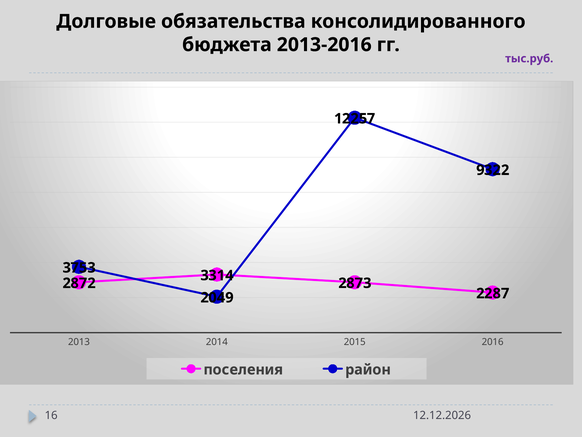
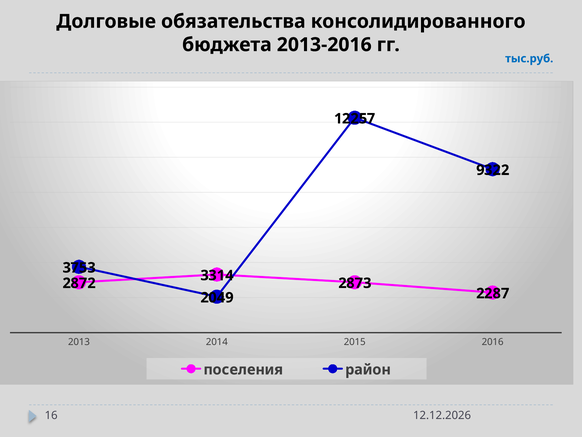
тыс.руб colour: purple -> blue (529, 58)
